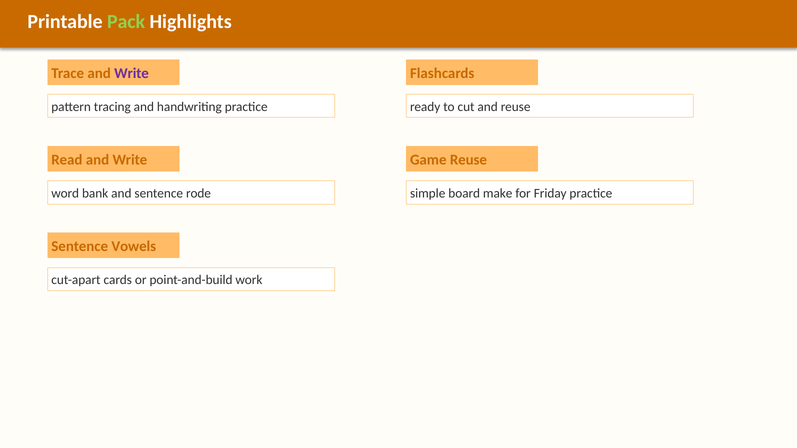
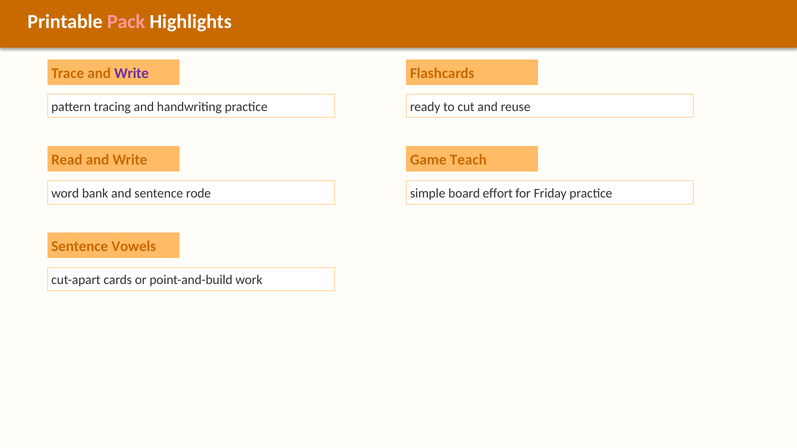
Pack colour: light green -> pink (126, 22)
Game Reuse: Reuse -> Teach (468, 160)
make: make -> effort (498, 194)
